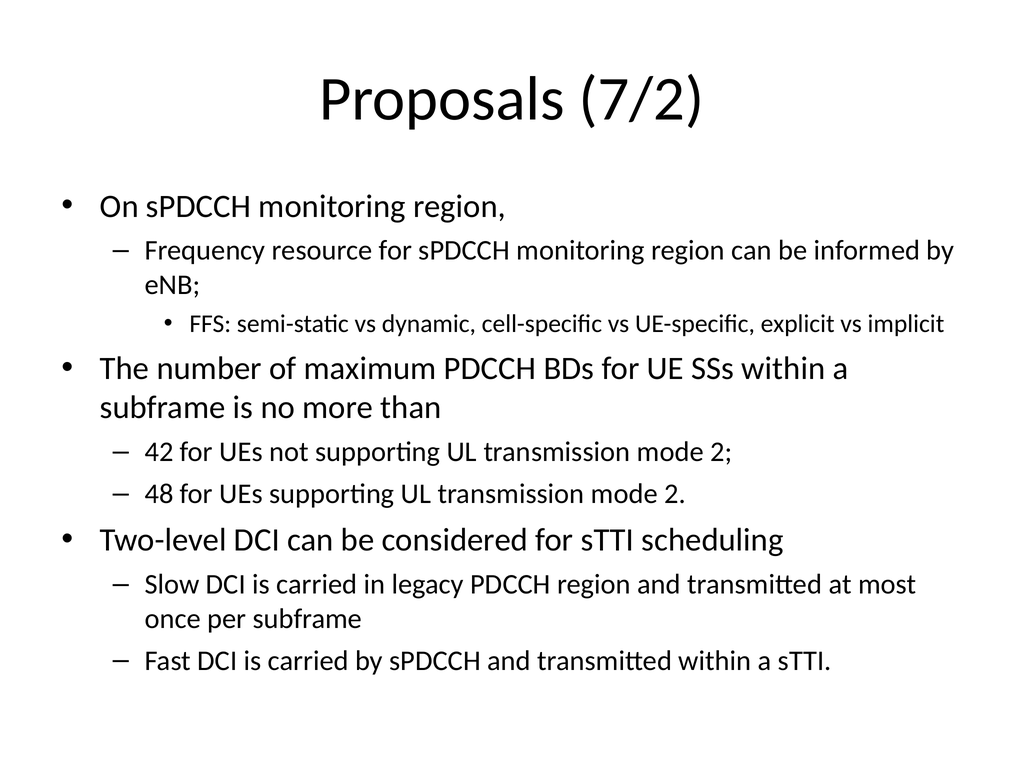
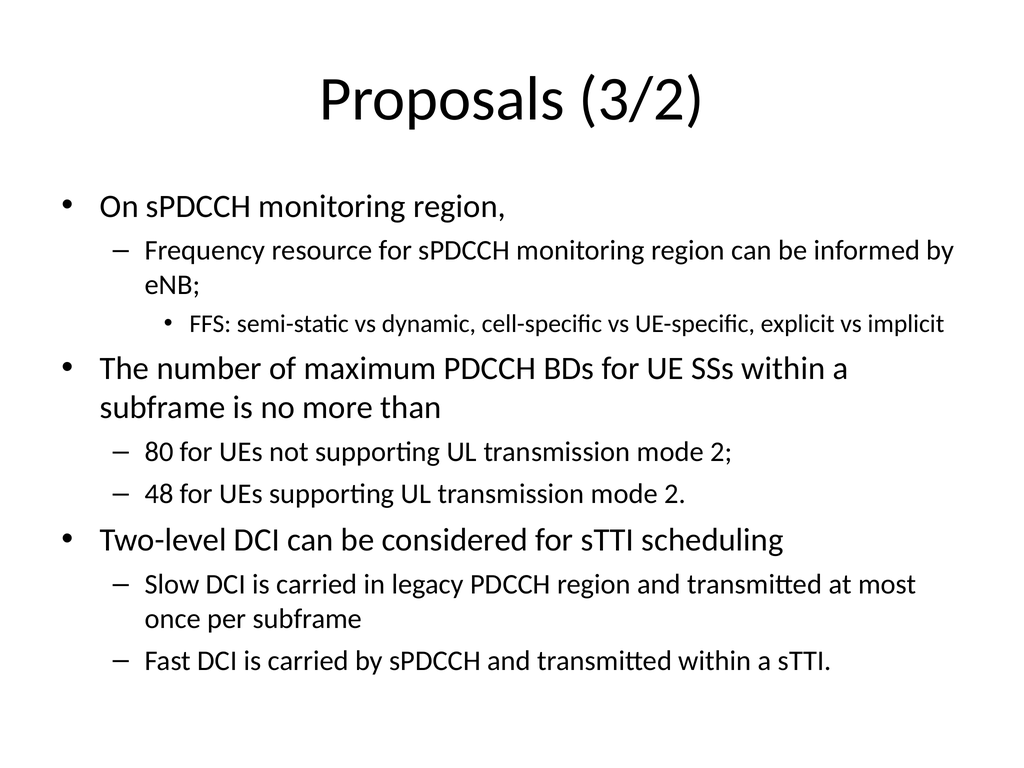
7/2: 7/2 -> 3/2 (641, 99)
42: 42 -> 80 (159, 452)
